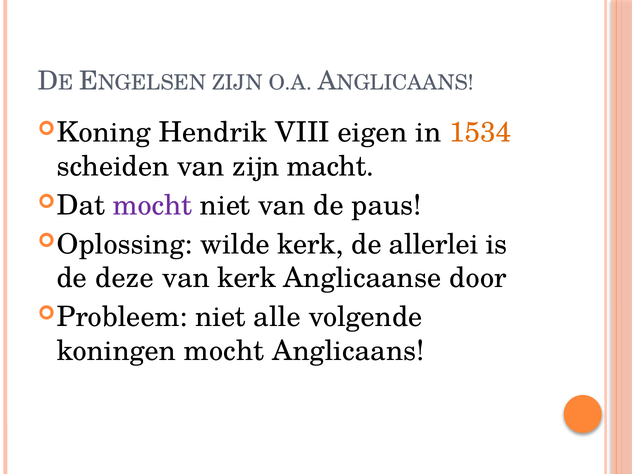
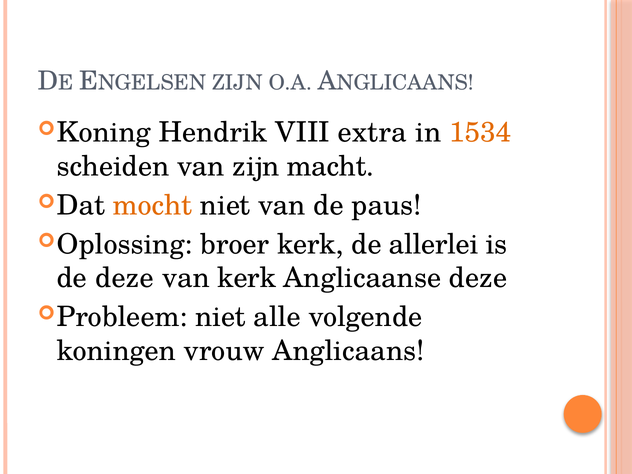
eigen: eigen -> extra (372, 133)
mocht colour: purple -> orange (153, 205)
wilde: wilde -> broer (235, 244)
Anglicaanse door: door -> deze (478, 278)
koningen mocht: mocht -> vrouw (224, 351)
